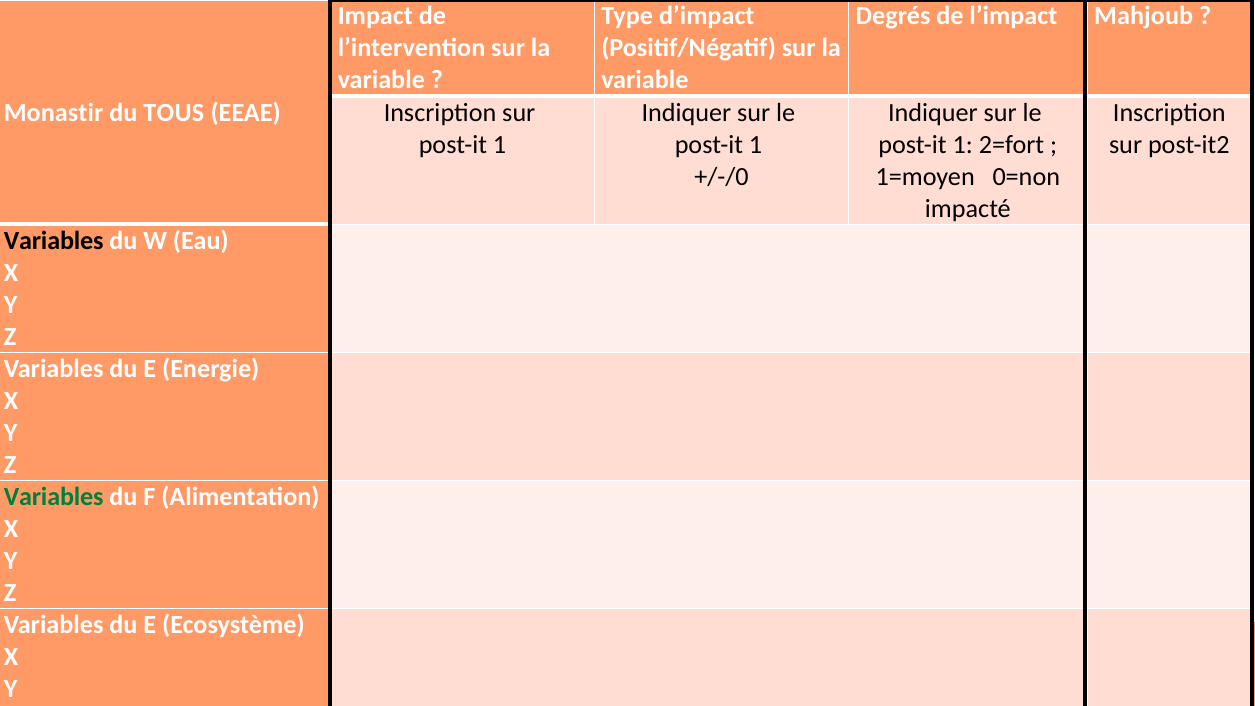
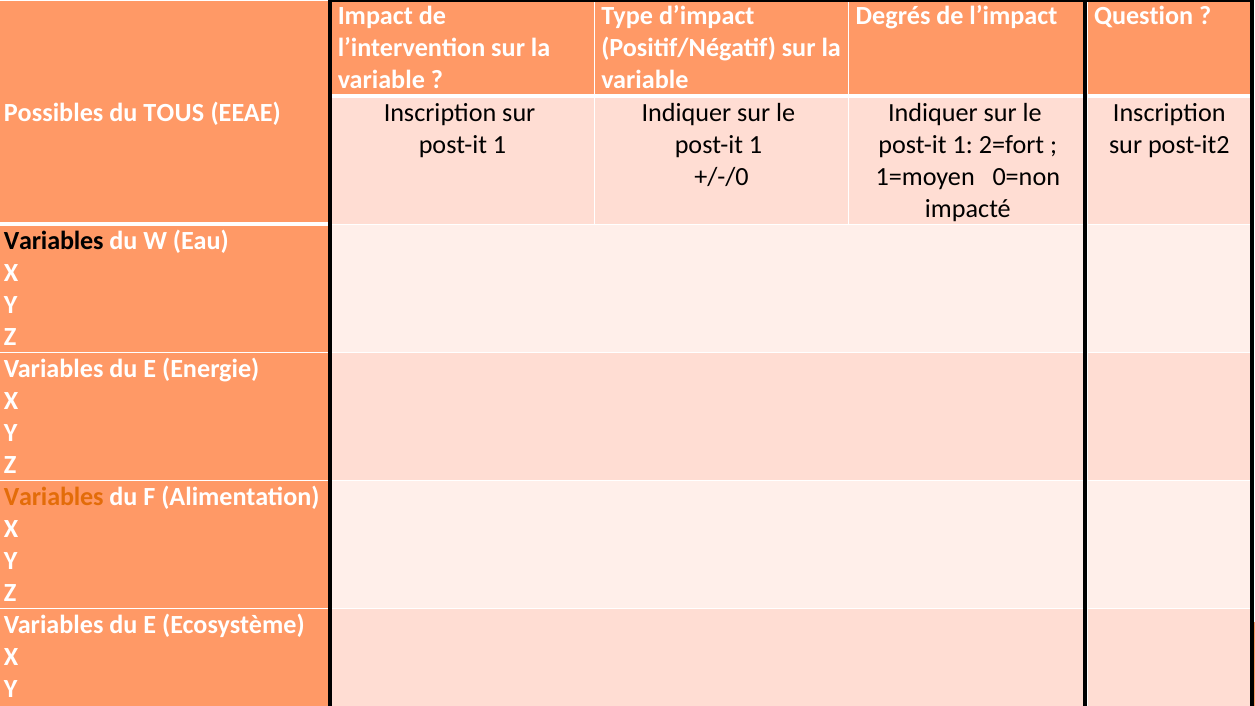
Mahjoub: Mahjoub -> Question (1144, 16)
Monastir: Monastir -> Possibles (54, 112)
Variables colour: green -> orange (54, 497)
